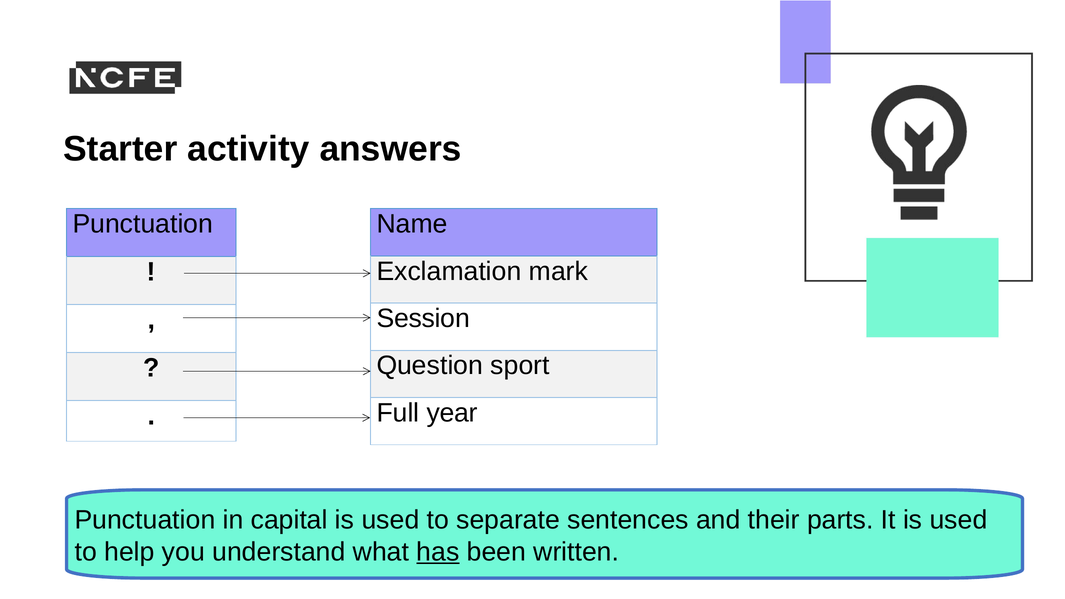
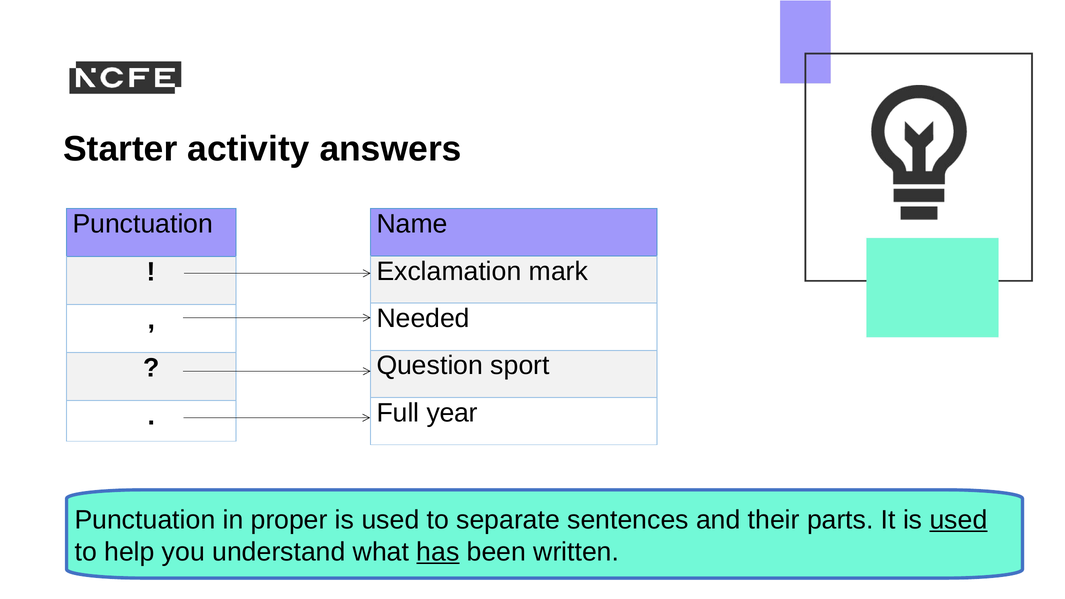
Session: Session -> Needed (423, 319)
capital: capital -> proper (289, 520)
used underline: none -> present (959, 520)
